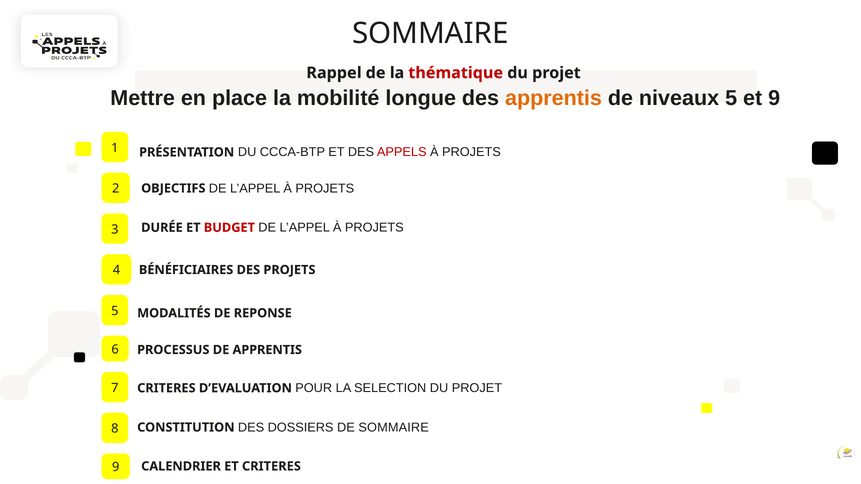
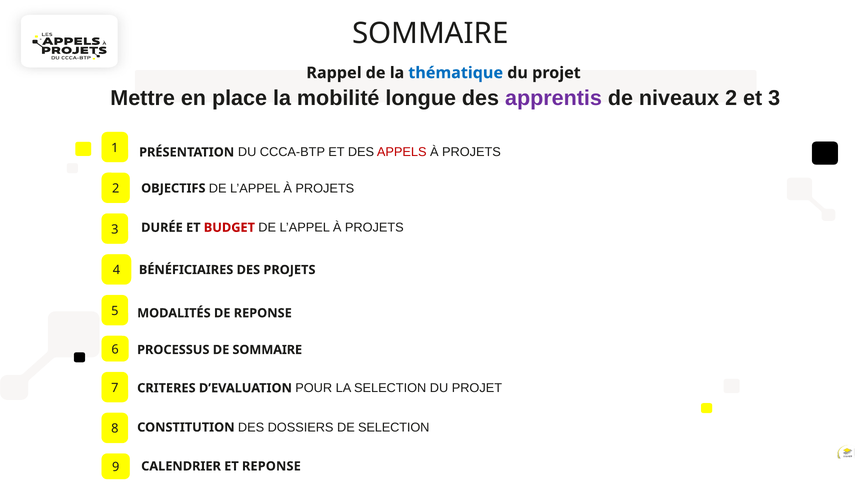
thématique colour: red -> blue (456, 73)
apprentis colour: orange -> purple (553, 98)
niveaux 5: 5 -> 2 (731, 98)
et 9: 9 -> 3 (774, 98)
DE APPRENTIS: APPRENTIS -> SOMMAIRE (267, 350)
DE SOMMAIRE: SOMMAIRE -> SELECTION (394, 428)
ET CRITERES: CRITERES -> REPONSE (271, 467)
